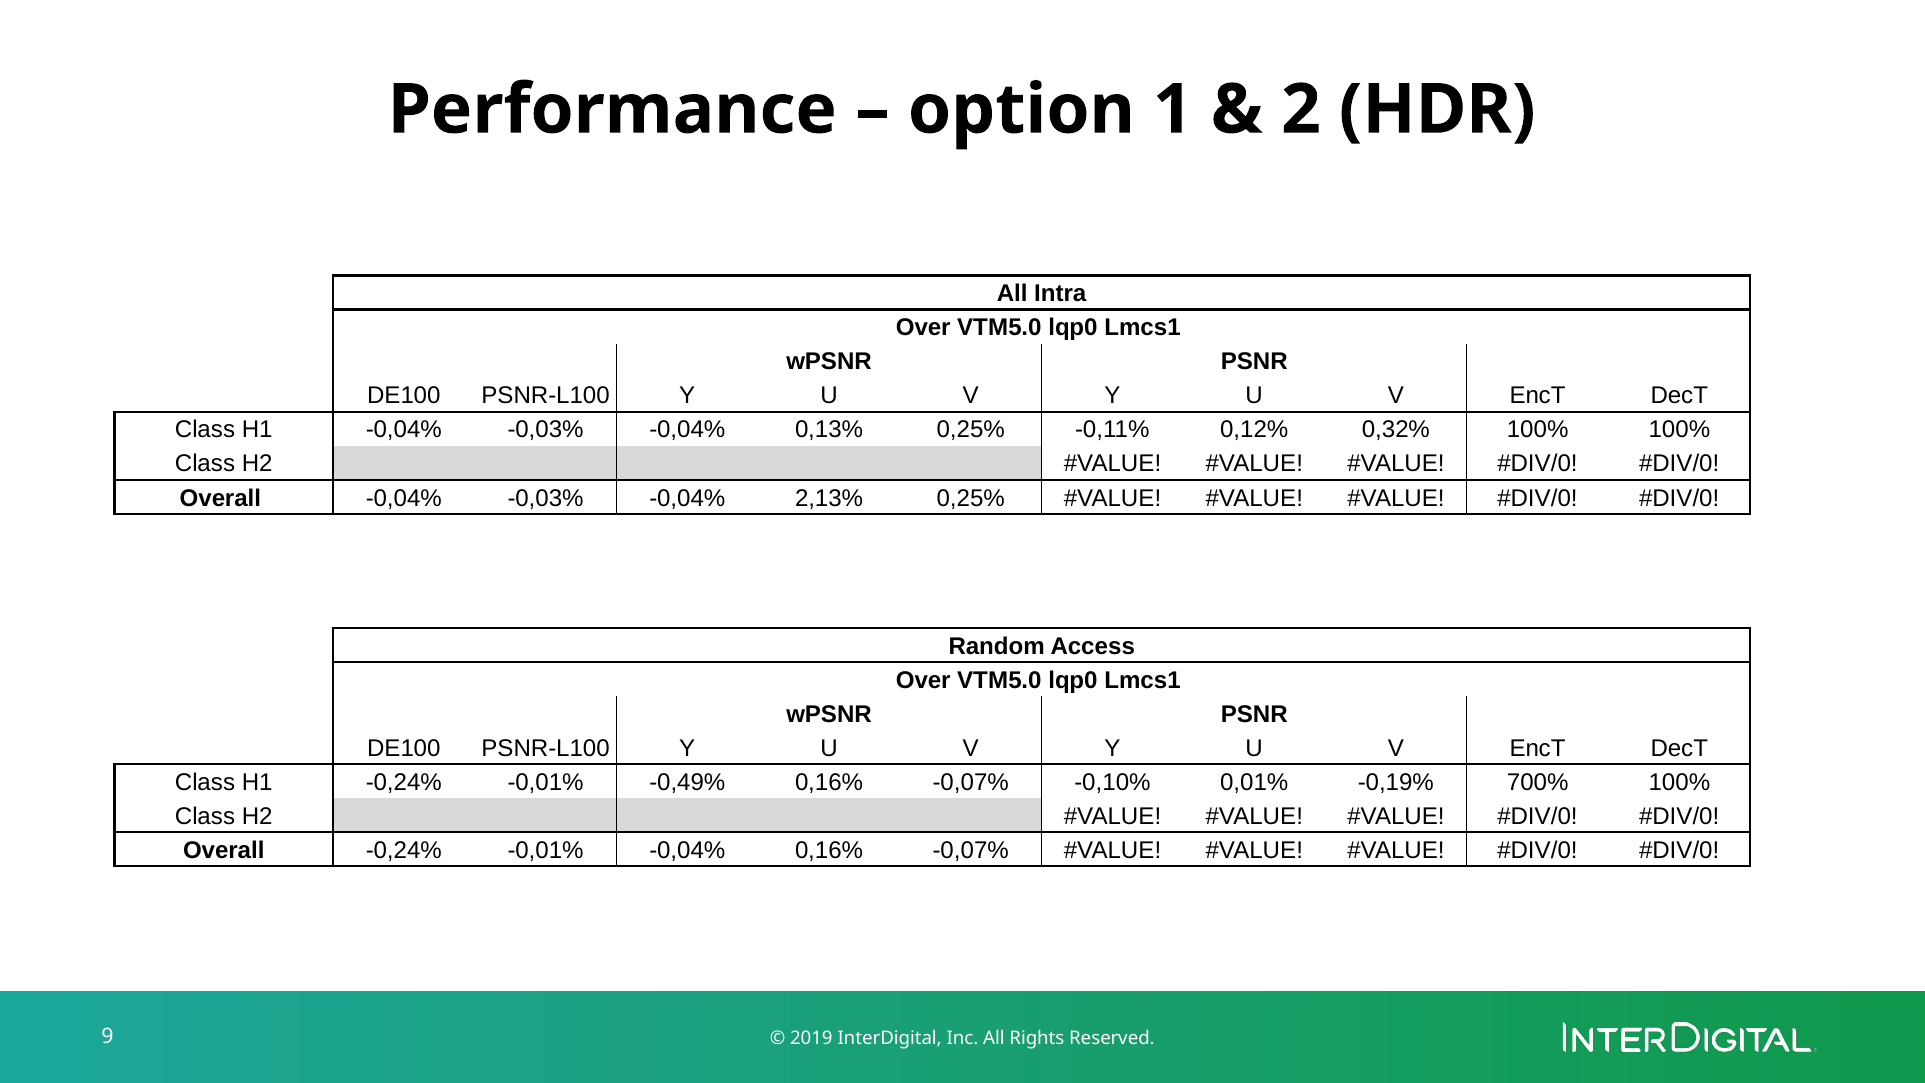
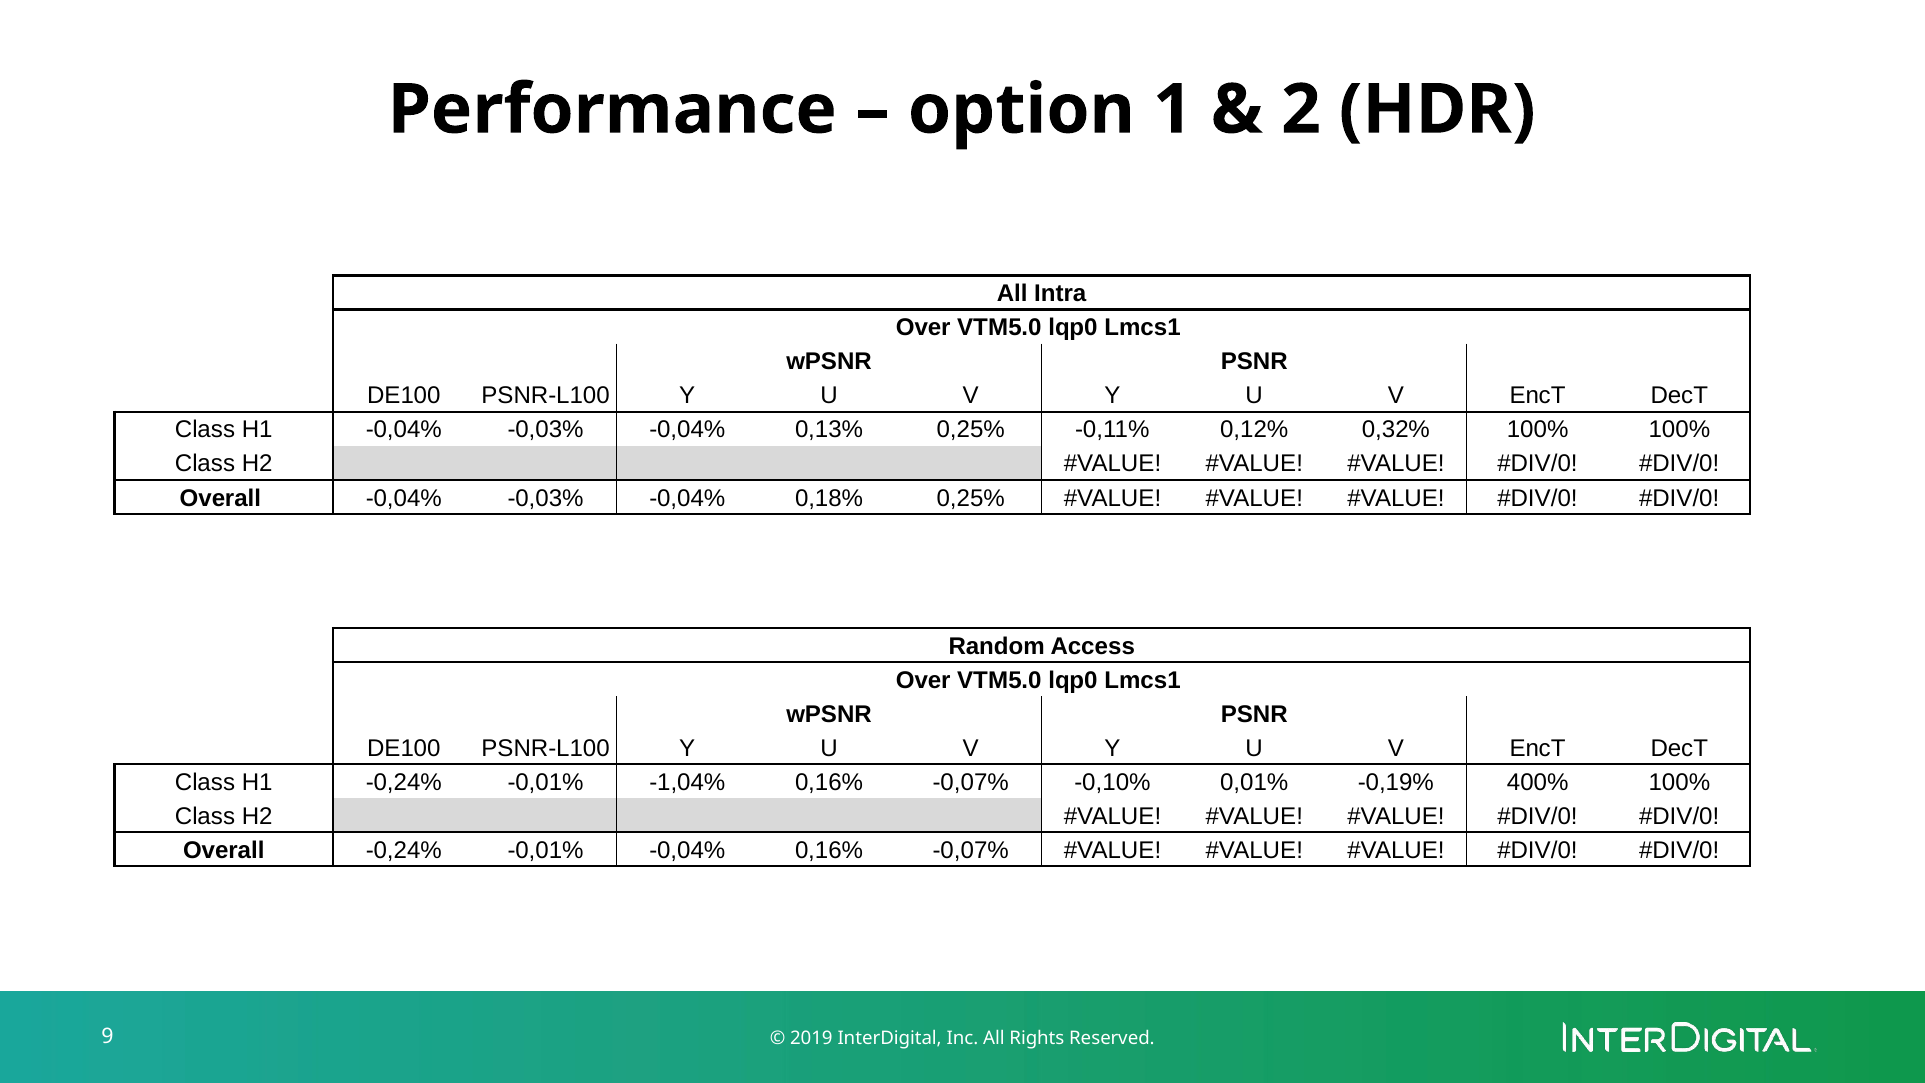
2,13%: 2,13% -> 0,18% (829, 498)
-0,49%: -0,49% -> -1,04% (687, 782)
700%: 700% -> 400% (1538, 782)
